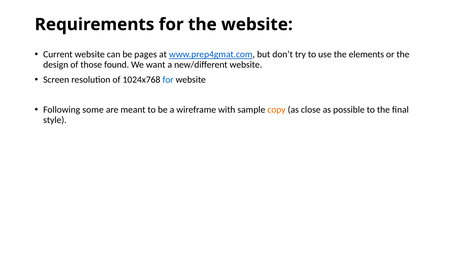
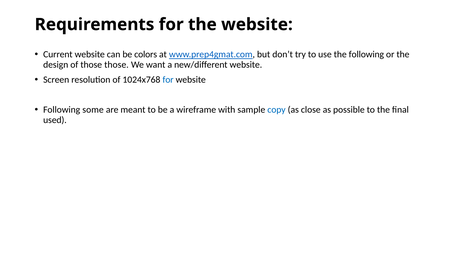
pages: pages -> colors (146, 55)
the elements: elements -> following (366, 55)
those found: found -> those (116, 65)
copy colour: orange -> blue (276, 110)
style: style -> used (55, 120)
